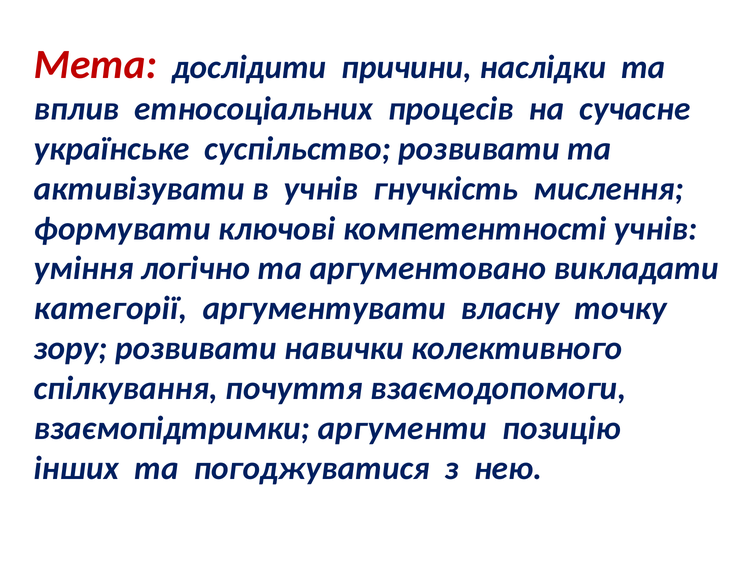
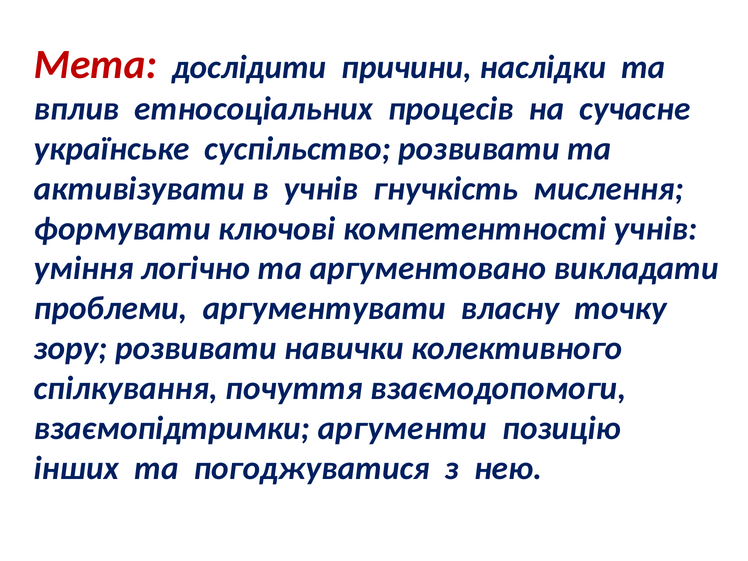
категорії: категорії -> проблеми (111, 308)
